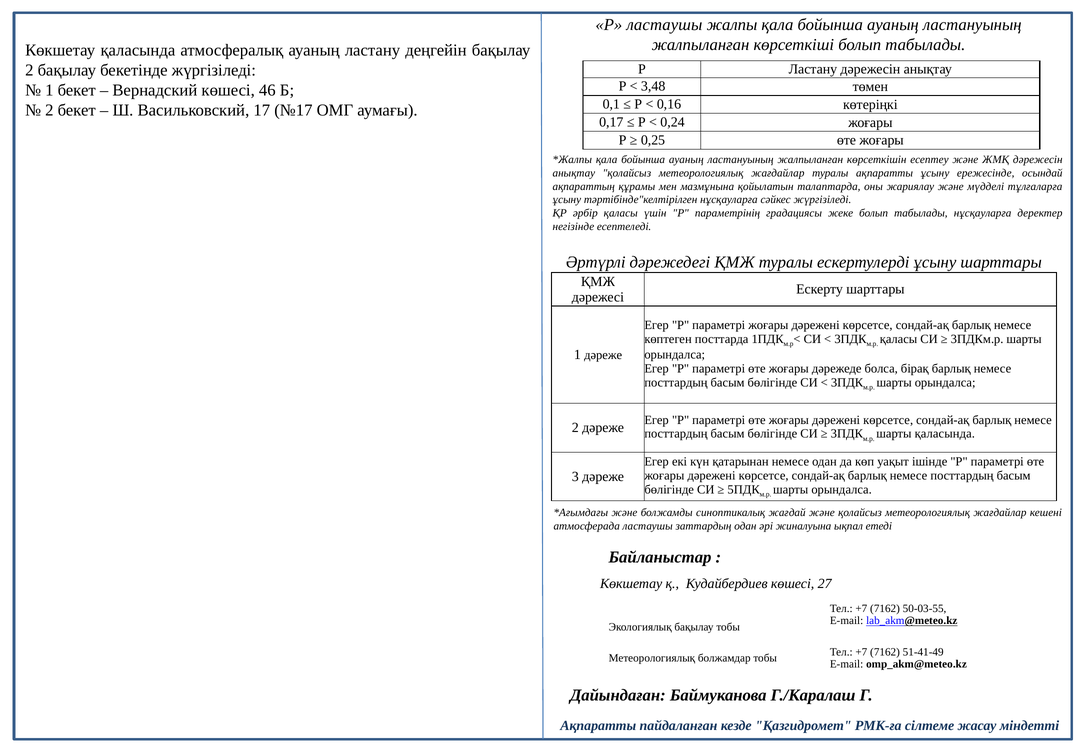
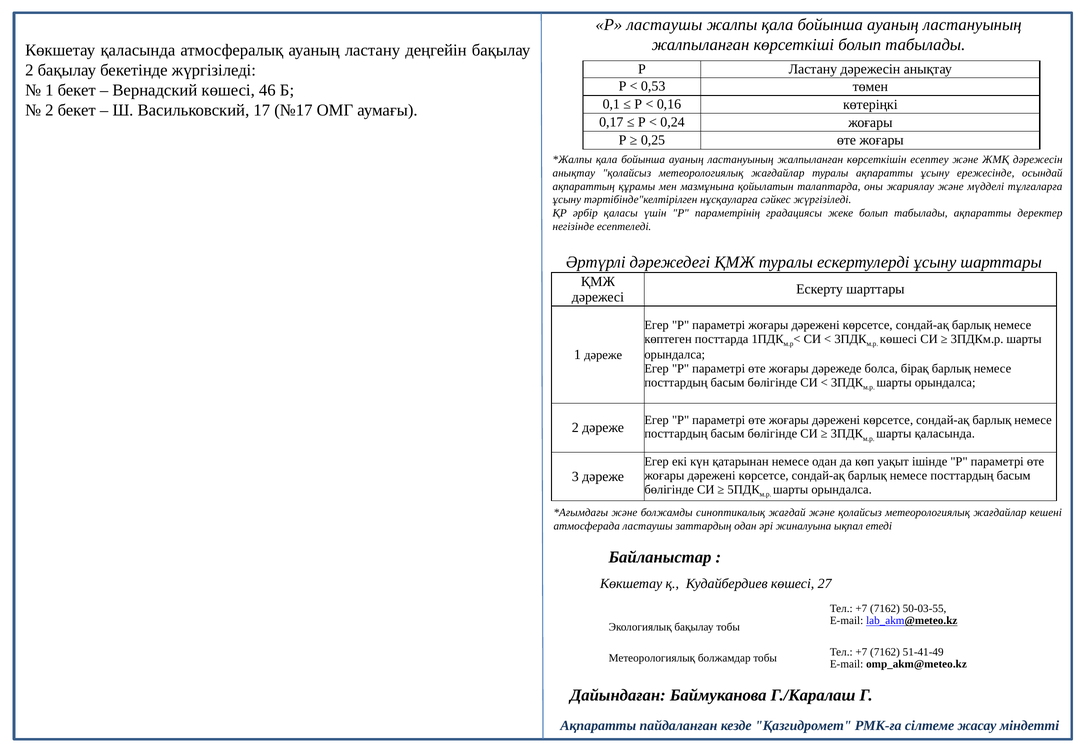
3,48: 3,48 -> 0,53 (653, 86)
табылады нұсқауларға: нұсқауларға -> ақпаратты (982, 213)
қаласы: қаласы -> көшесі (898, 339)
